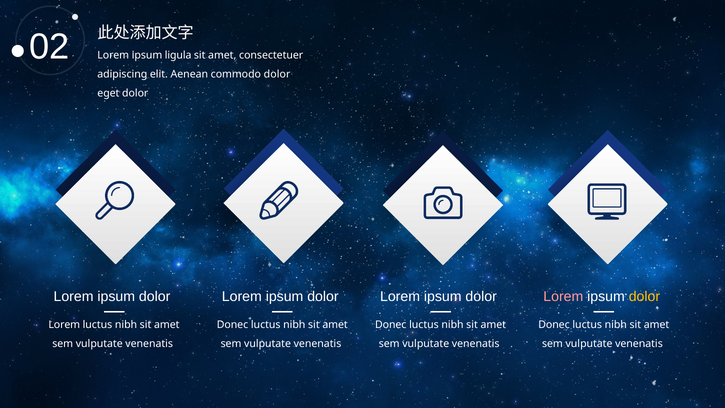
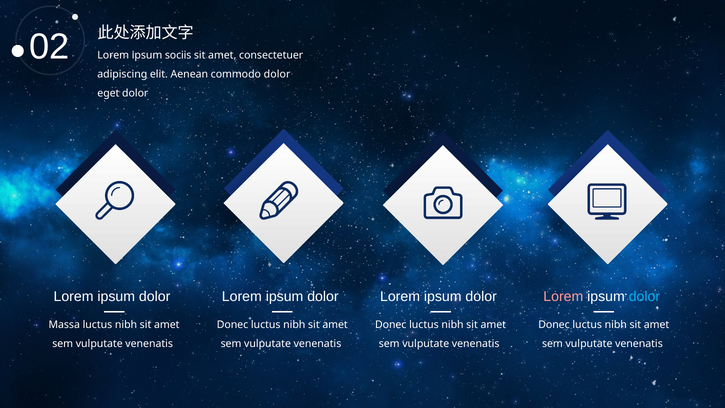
ligula: ligula -> sociis (178, 55)
dolor colour: yellow -> light blue (644, 296)
Lorem: Lorem -> Massa (64, 325)
